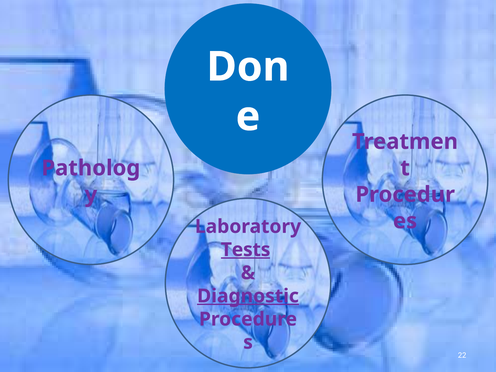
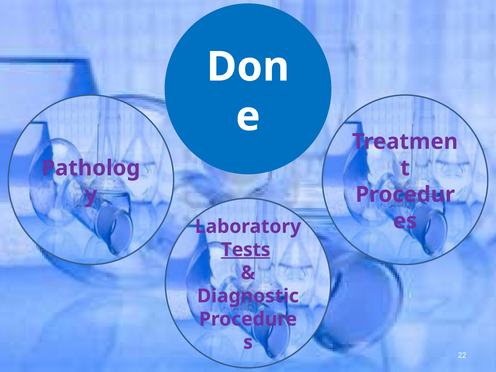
Diagnostic underline: present -> none (248, 296)
